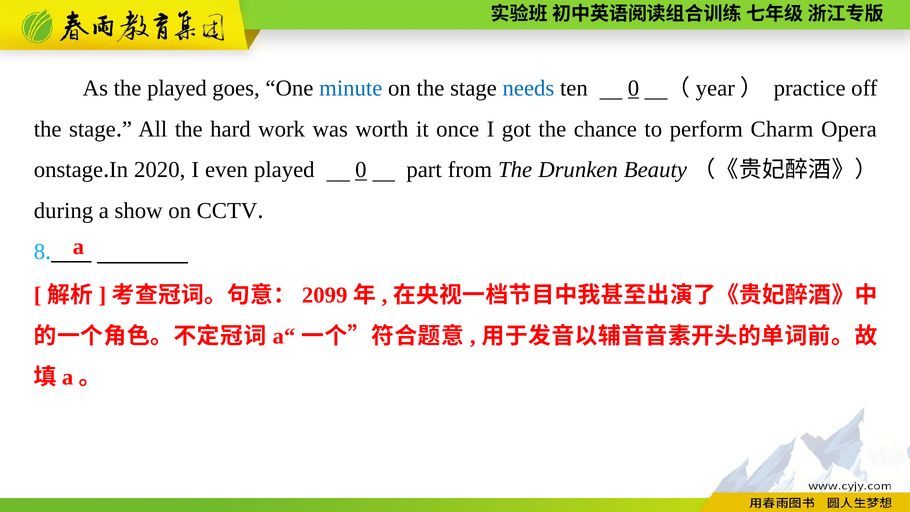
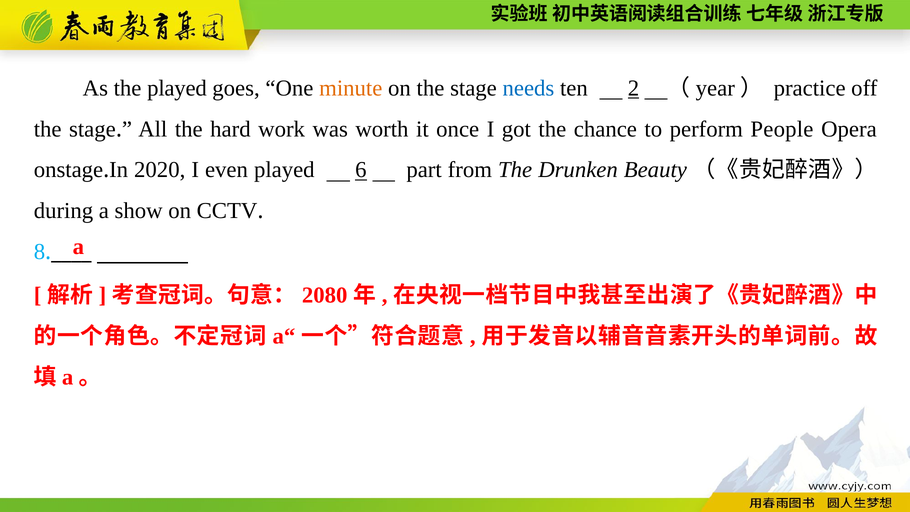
minute colour: blue -> orange (351, 88)
ten 0: 0 -> 2 (633, 88)
Charm: Charm -> People (782, 129)
played 0: 0 -> 6 (361, 170)
2099: 2099 -> 2080 (325, 295)
